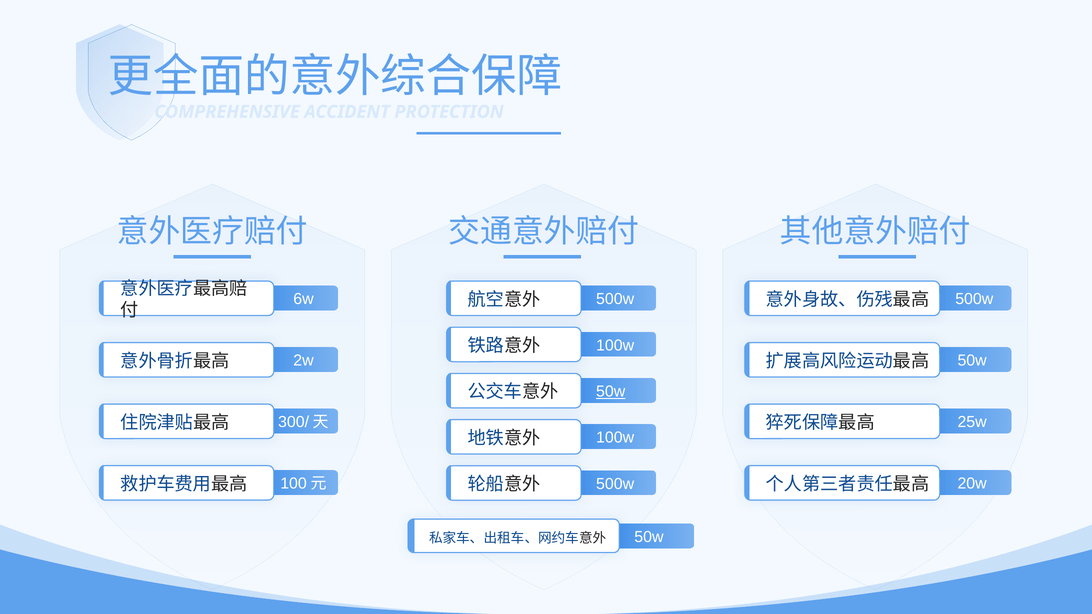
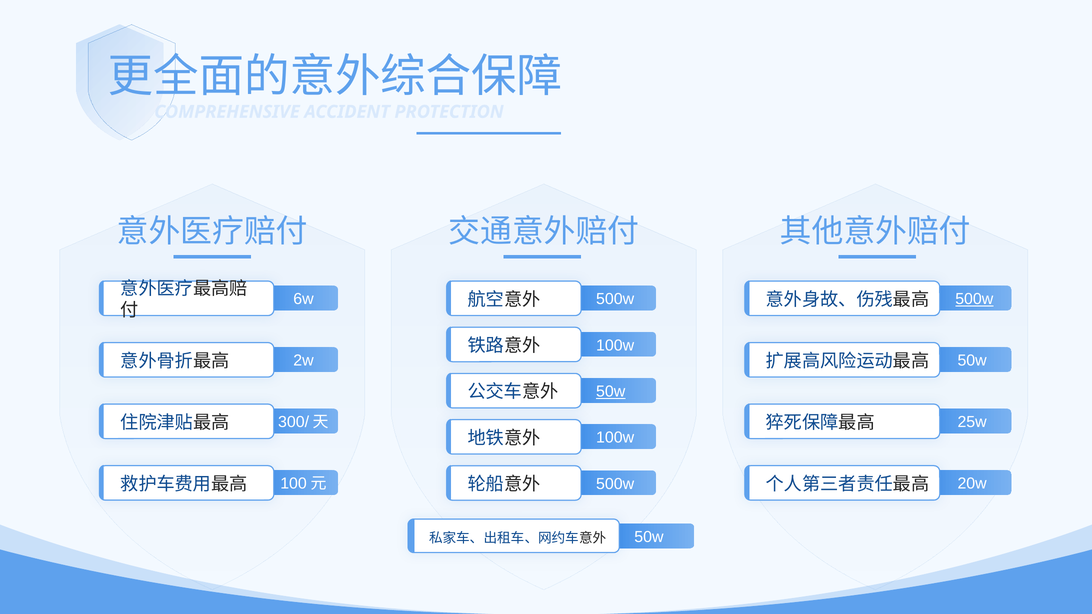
500w underline: none -> present (974, 299)
